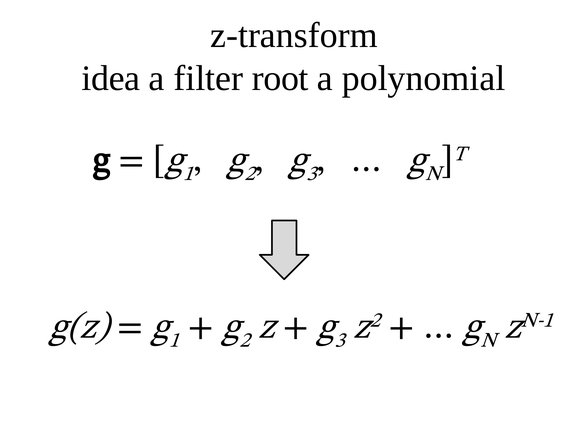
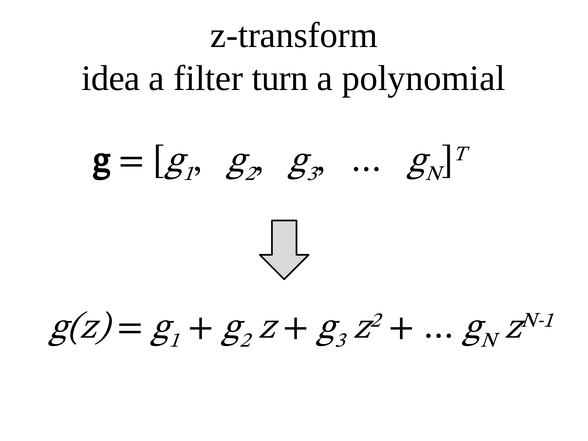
root: root -> turn (280, 78)
